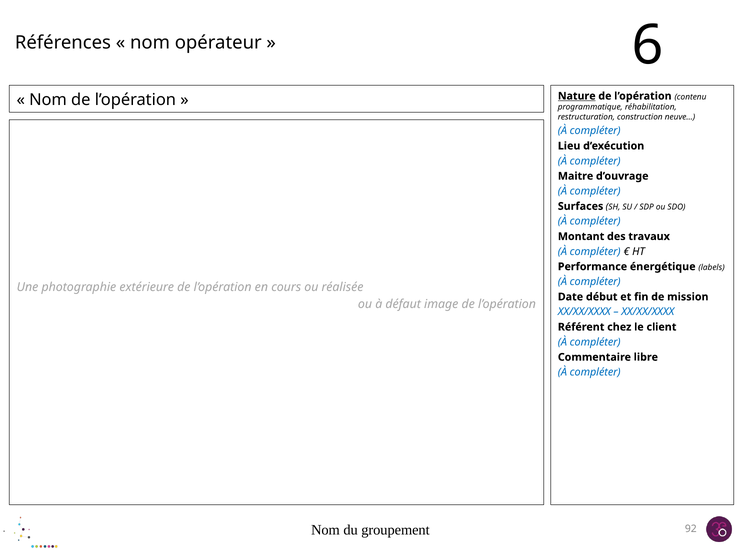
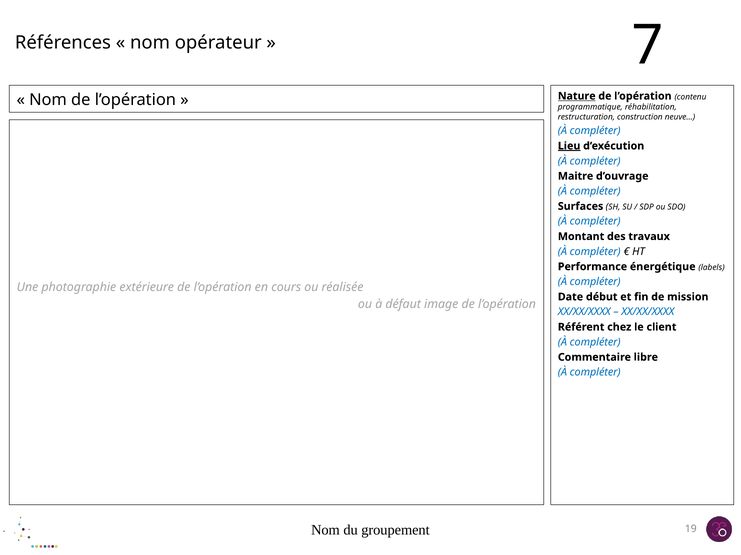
6: 6 -> 7 (648, 45)
Lieu underline: none -> present (569, 146)
92: 92 -> 19 (691, 530)
